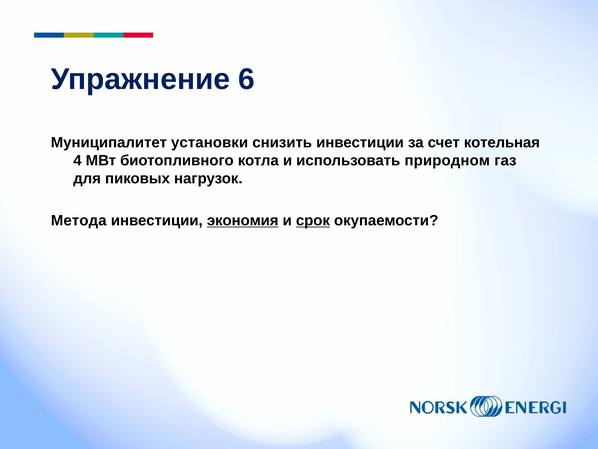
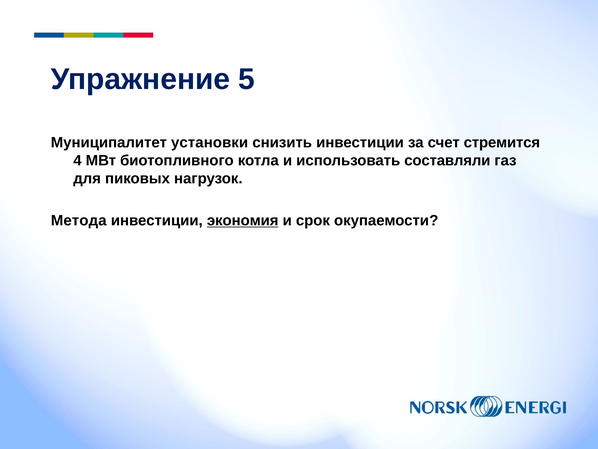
6: 6 -> 5 (247, 79)
котельная: котельная -> стремится (502, 143)
природном: природном -> составляли (447, 161)
срок underline: present -> none (313, 220)
